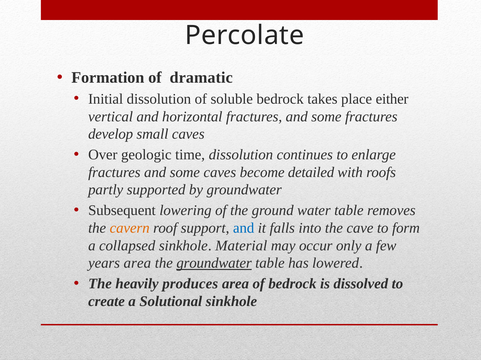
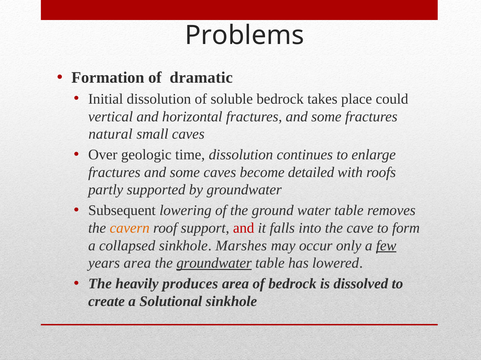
Percolate: Percolate -> Problems (245, 36)
either: either -> could (392, 99)
develop: develop -> natural (110, 134)
and colour: blue -> red (244, 228)
Material: Material -> Marshes (241, 246)
few underline: none -> present (386, 246)
